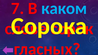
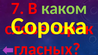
каком colour: light blue -> light green (64, 8)
